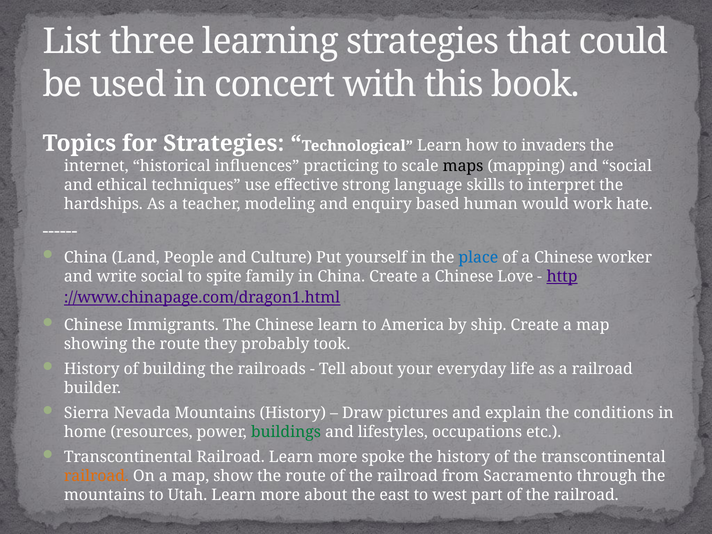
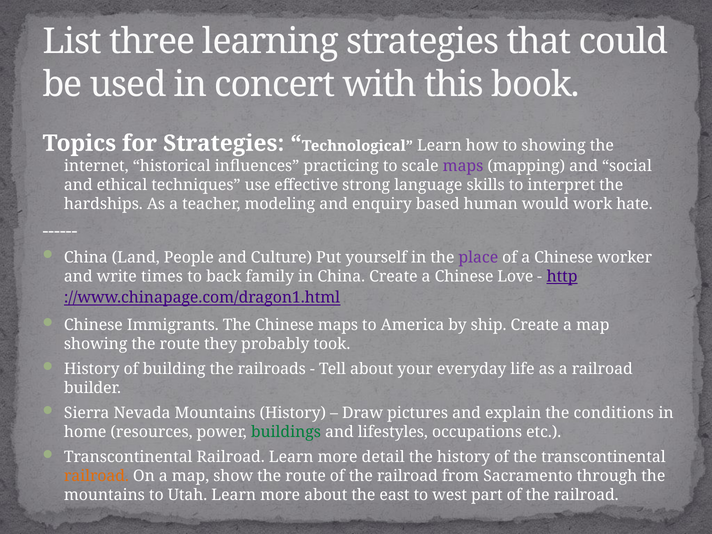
to invaders: invaders -> showing (553, 146)
maps colour: black -> purple (463, 166)
place colour: blue -> purple (478, 257)
write social: social -> times (162, 276)
spite: spite -> back (224, 276)
Chinese learn: learn -> maps (338, 325)
spoke: spoke -> detail (383, 457)
